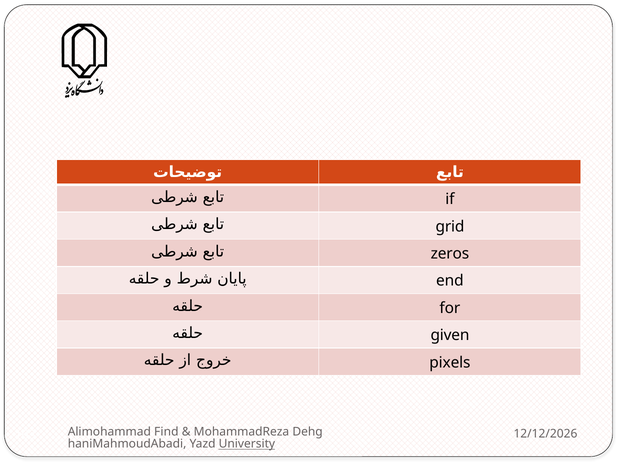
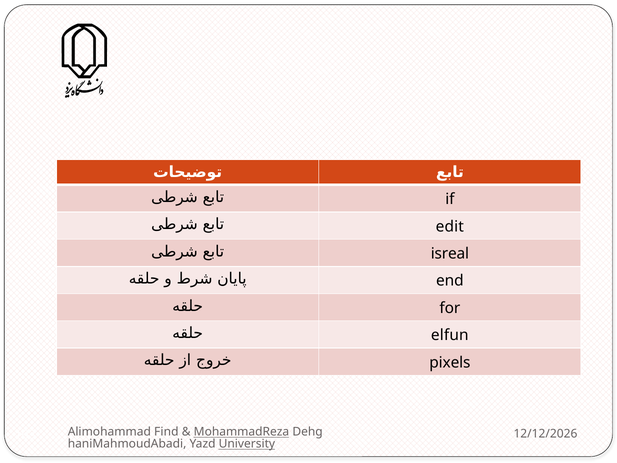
grid: grid -> edit (450, 226)
zeros: zeros -> isreal (450, 254)
given: given -> elfun (450, 335)
MohammadReza underline: none -> present (241, 432)
